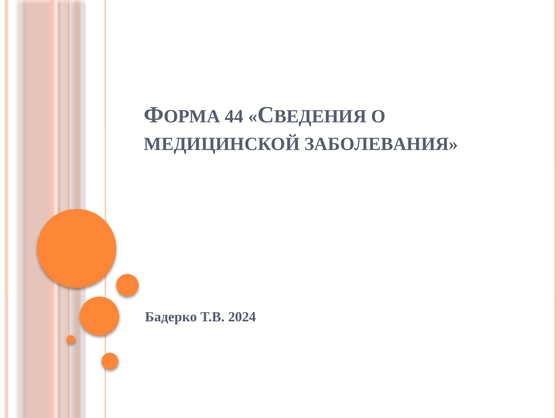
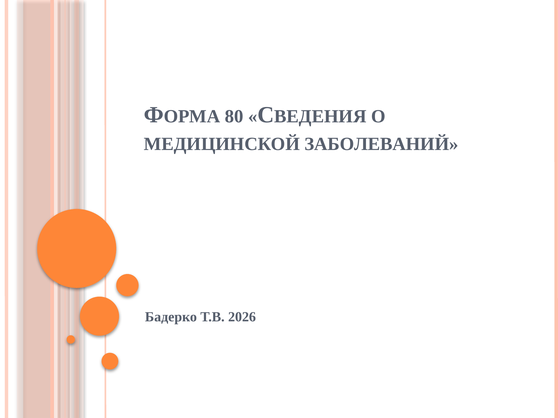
44: 44 -> 80 (234, 116)
ЗАБОЛЕВАНИЯ: ЗАБОЛЕВАНИЯ -> ЗАБОЛЕВАНИЙ (381, 144)
2024: 2024 -> 2026 (242, 317)
